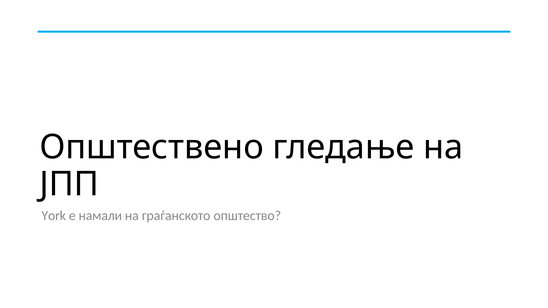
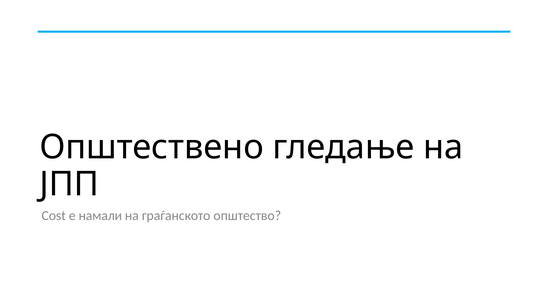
York: York -> Cost (54, 216)
